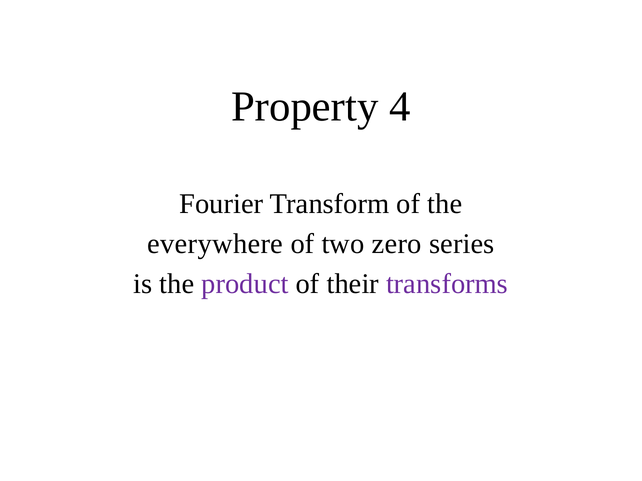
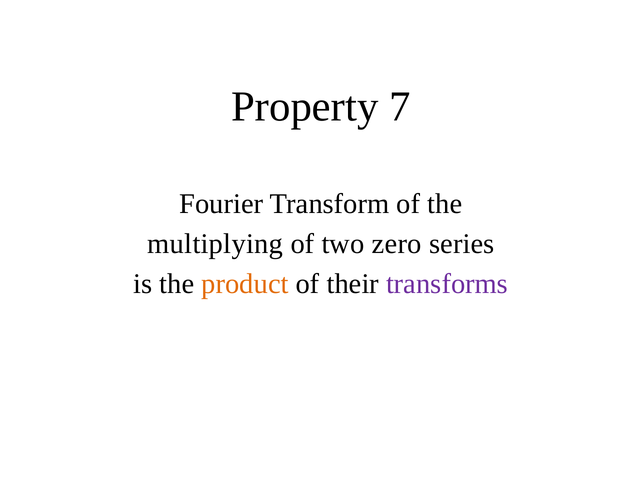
4: 4 -> 7 (400, 107)
everywhere: everywhere -> multiplying (215, 244)
product colour: purple -> orange (245, 284)
